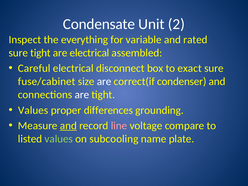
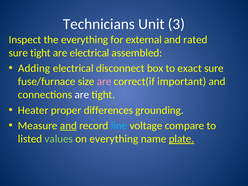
Condensate: Condensate -> Technicians (99, 24)
2: 2 -> 3 (176, 24)
variable: variable -> external (144, 40)
Careful: Careful -> Adding (34, 68)
fuse/cabinet: fuse/cabinet -> fuse/furnace (47, 82)
are colour: white -> pink (104, 82)
condenser: condenser -> important (182, 82)
Values: Values -> Heater (33, 110)
line colour: pink -> light blue (119, 126)
on subcooling: subcooling -> everything (114, 139)
plate underline: none -> present (182, 139)
